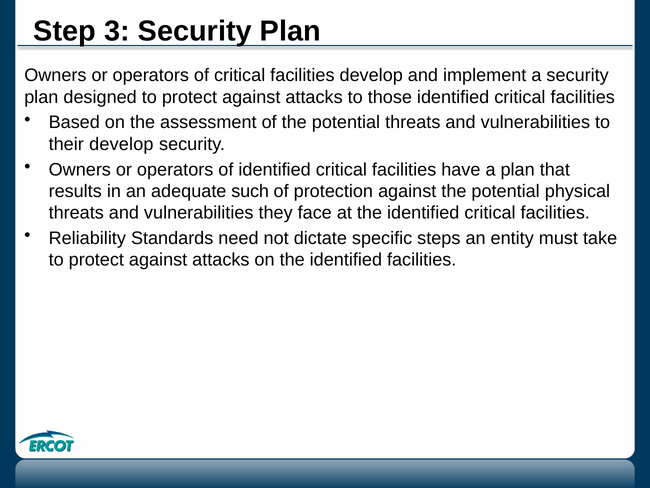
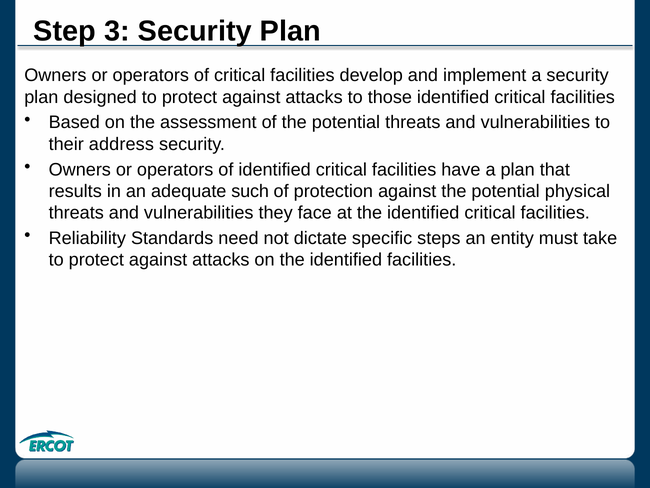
their develop: develop -> address (121, 144)
